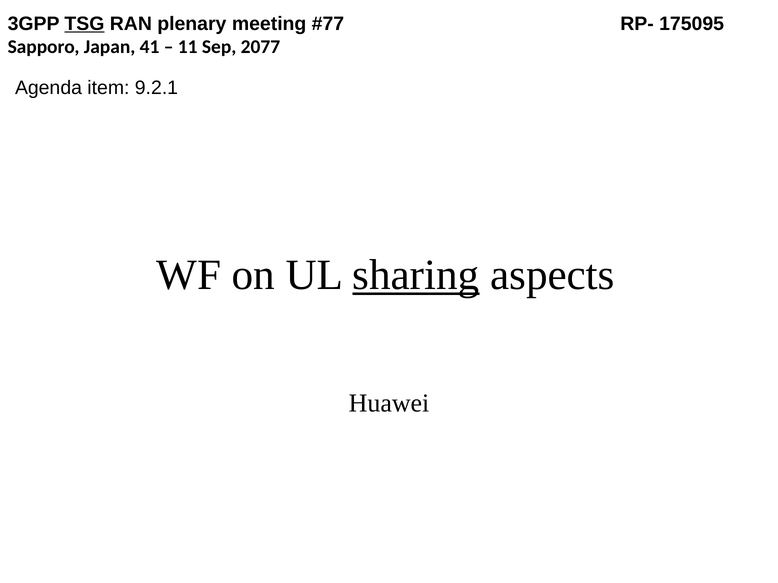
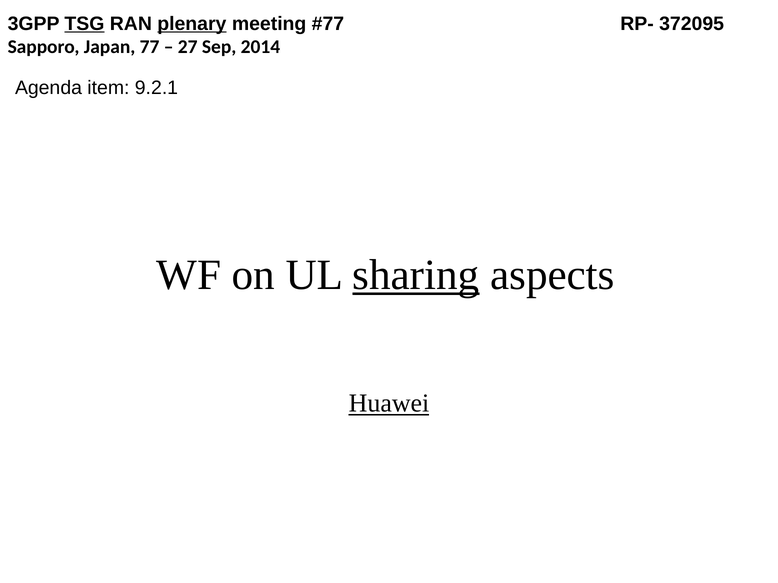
plenary underline: none -> present (192, 24)
175095: 175095 -> 372095 (692, 24)
41: 41 -> 77 (150, 47)
11: 11 -> 27 (188, 47)
2077: 2077 -> 2014 (260, 47)
Huawei underline: none -> present (389, 404)
